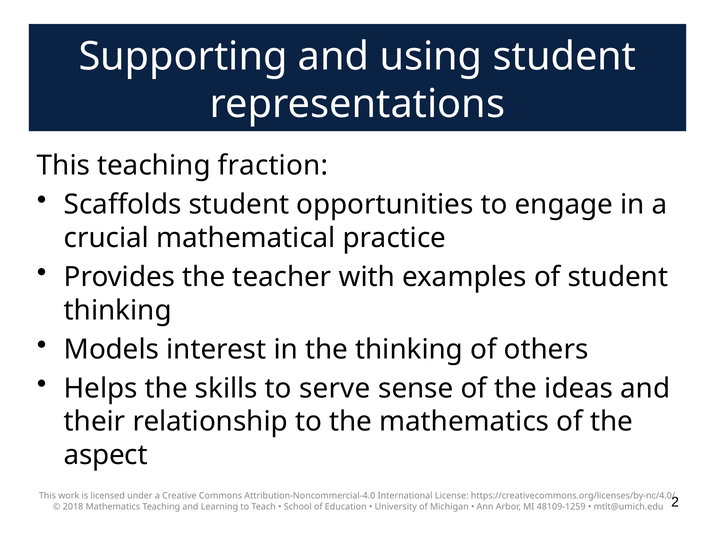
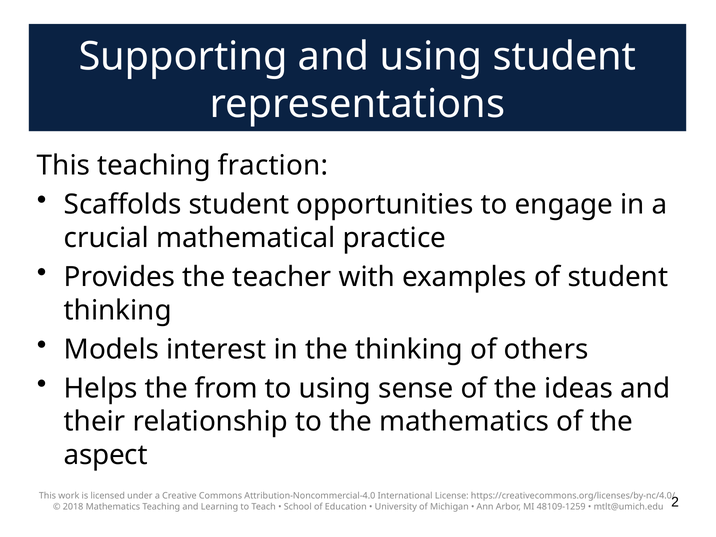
skills: skills -> from (226, 388)
to serve: serve -> using (335, 388)
